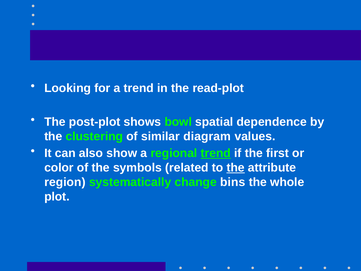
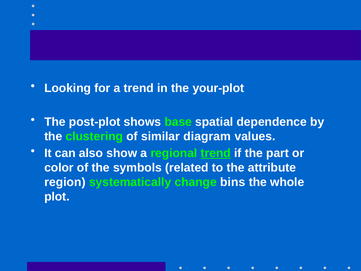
read-plot: read-plot -> your-plot (218, 88)
bowl: bowl -> base (178, 122)
first: first -> part (278, 153)
the underline: present -> none (236, 168)
